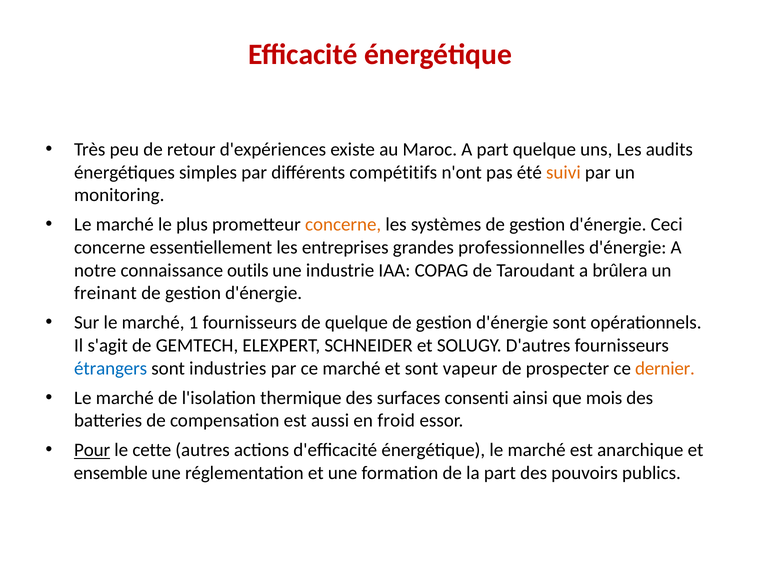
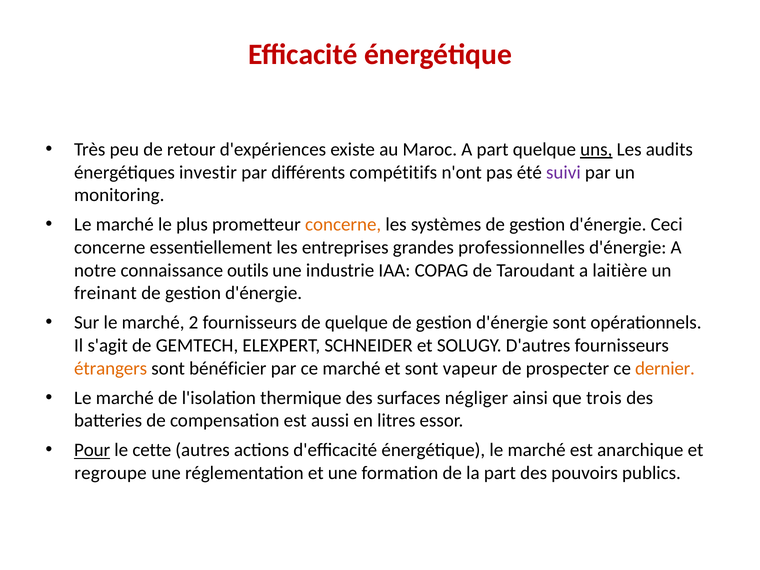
uns underline: none -> present (596, 150)
simples: simples -> investir (208, 172)
suivi colour: orange -> purple (563, 172)
brûlera: brûlera -> laitière (620, 270)
1: 1 -> 2 (194, 323)
étrangers colour: blue -> orange (111, 368)
industries: industries -> bénéficier (228, 368)
consenti: consenti -> négliger (477, 398)
mois: mois -> trois (604, 398)
froid: froid -> litres (396, 421)
ensemble: ensemble -> regroupe (110, 473)
